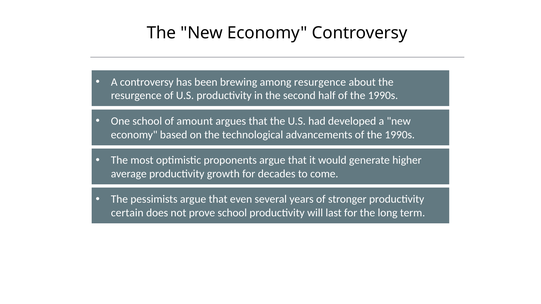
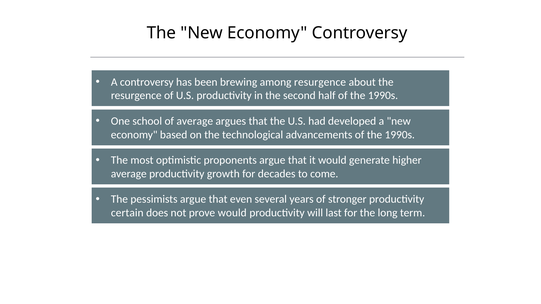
of amount: amount -> average (195, 121)
prove school: school -> would (232, 213)
